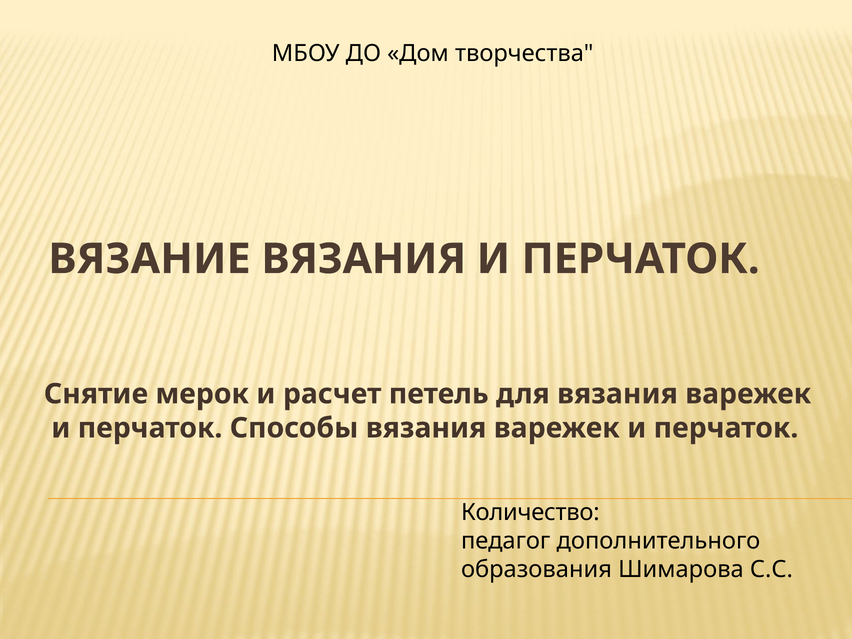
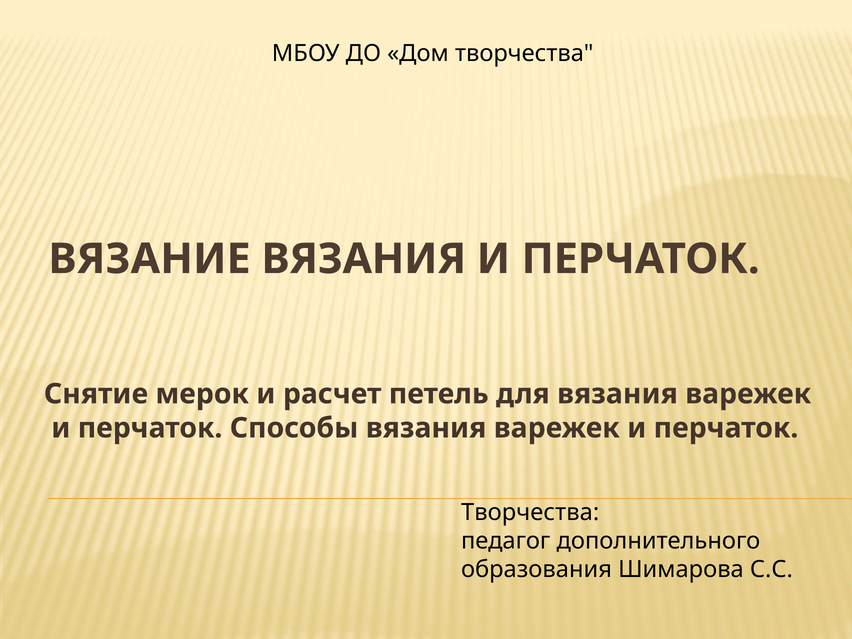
Количество: Количество -> Творчества (530, 513)
